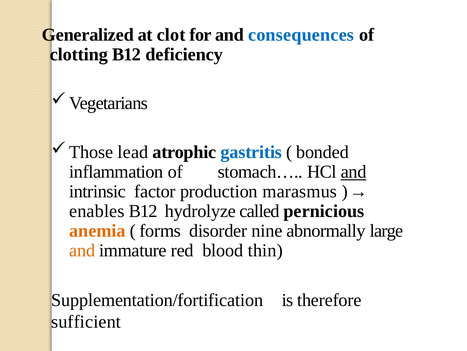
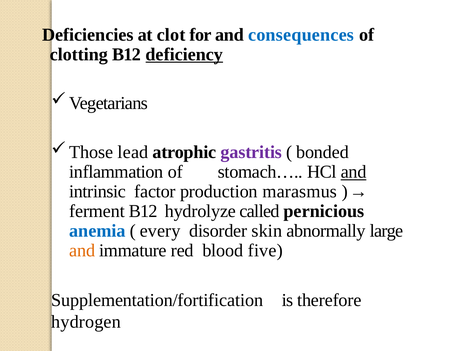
Generalized: Generalized -> Deficiencies (88, 35)
deficiency underline: none -> present (184, 54)
gastritis colour: blue -> purple (251, 152)
enables: enables -> ferment (97, 211)
anemia colour: orange -> blue (97, 230)
forms: forms -> every (160, 230)
nine: nine -> skin (267, 230)
thin: thin -> five (265, 250)
sufficient: sufficient -> hydrogen (86, 321)
